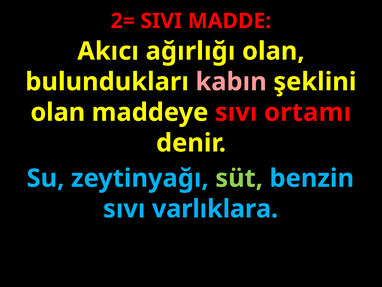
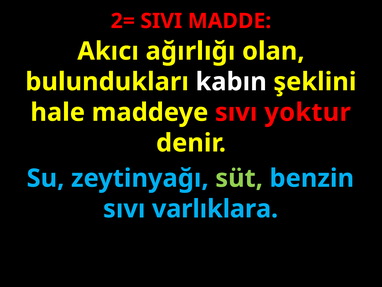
kabın colour: pink -> white (231, 82)
olan: olan -> hale (58, 112)
ortamı: ortamı -> yoktur (308, 112)
